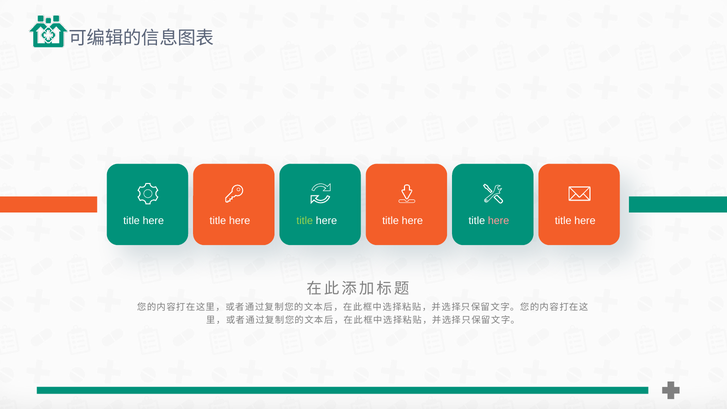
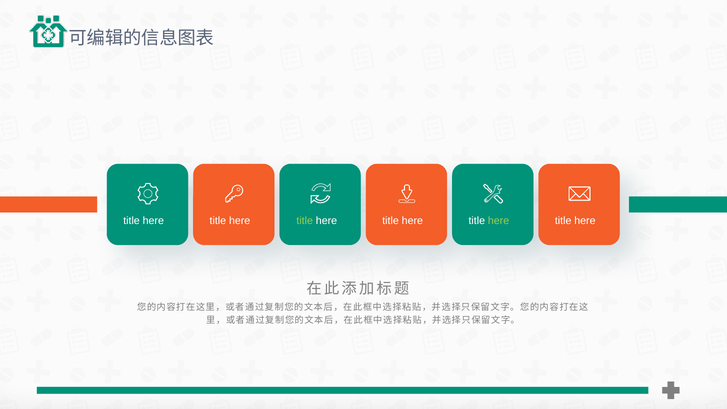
here colour: pink -> light green (499, 220)
